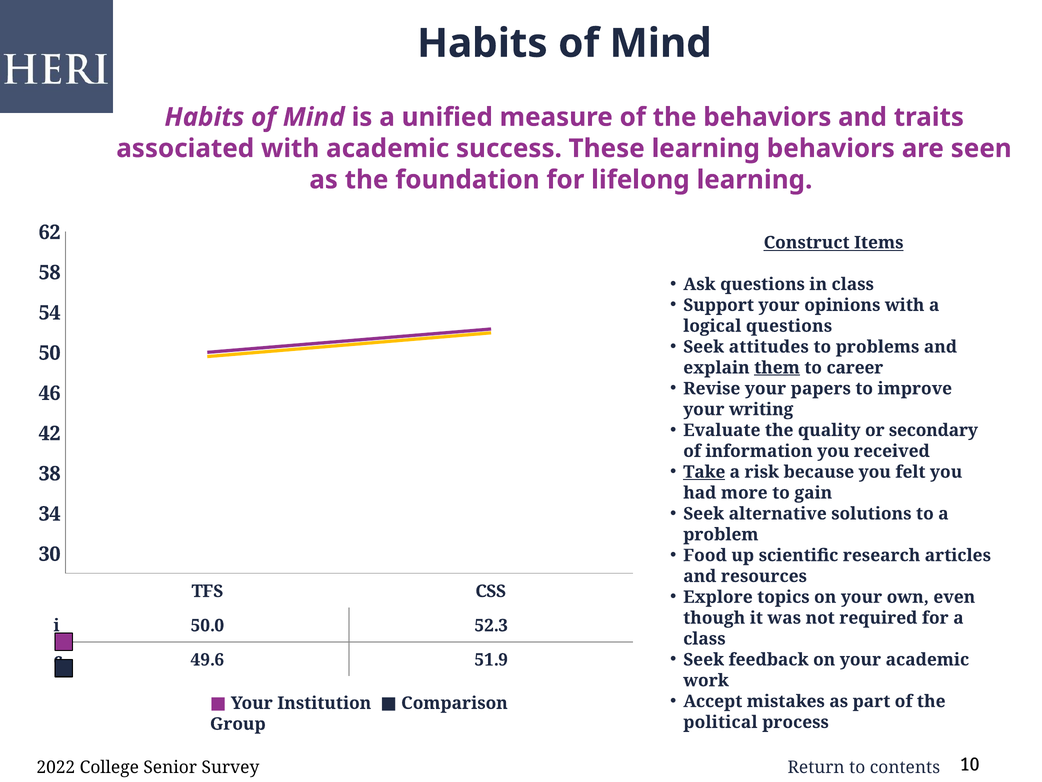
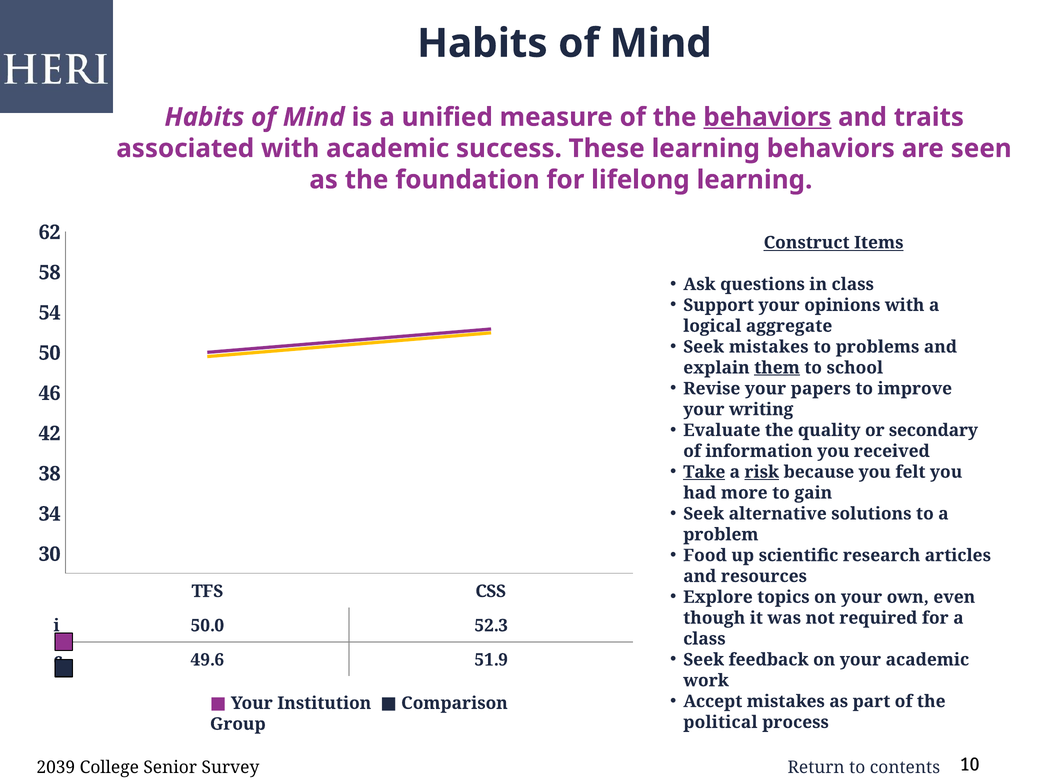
behaviors underline: none -> present (767, 117)
logical questions: questions -> aggregate (789, 326)
Seek attitudes: attitudes -> mistakes (769, 347)
career: career -> school (855, 368)
risk underline: none -> present (762, 472)
2022: 2022 -> 2039 (56, 767)
